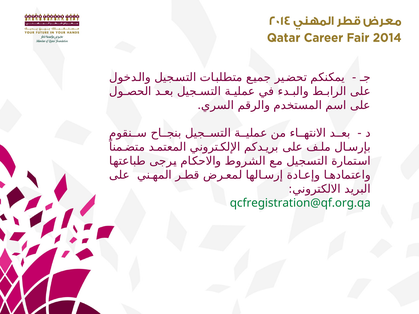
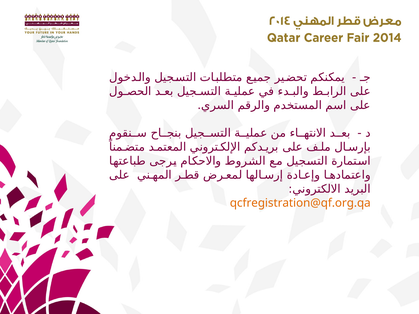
qcfregistration@qf.org.qa colour: green -> orange (300, 203)
